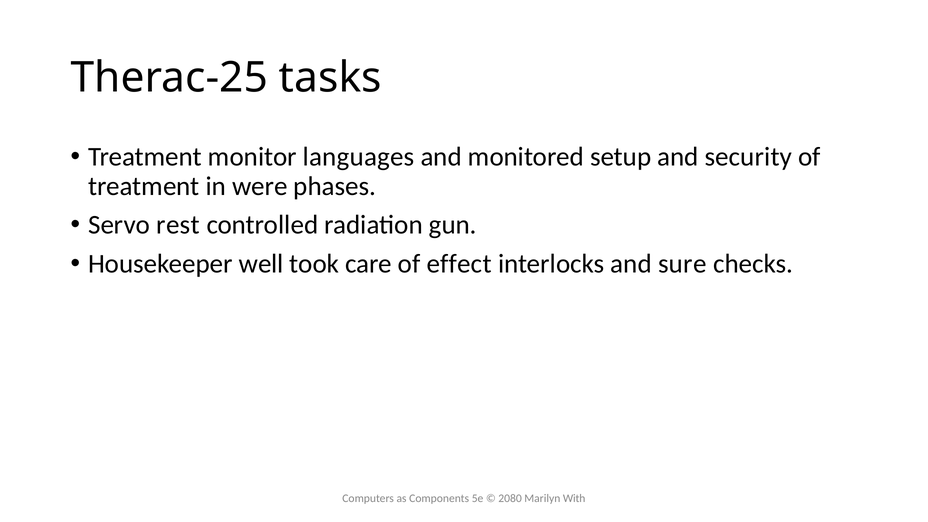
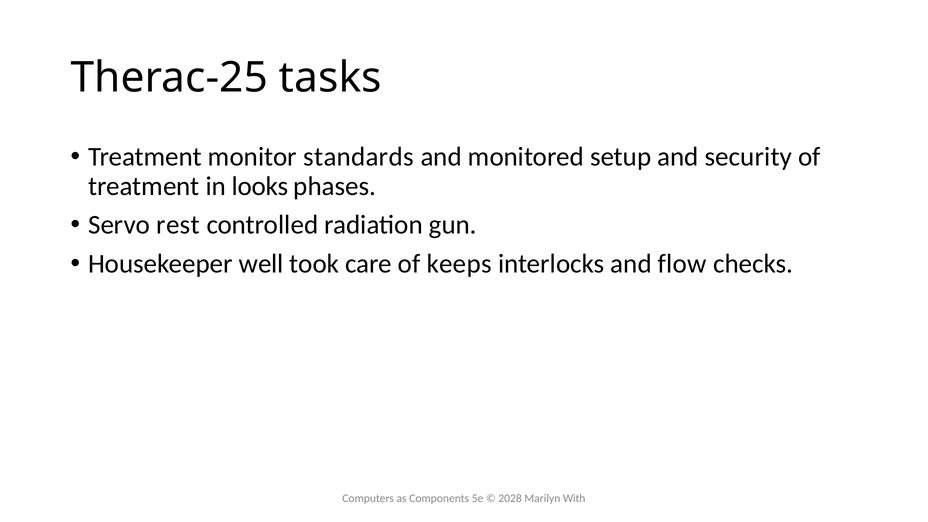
languages: languages -> standards (359, 157)
were: were -> looks (260, 186)
effect: effect -> keeps (459, 264)
sure: sure -> flow (682, 264)
2080: 2080 -> 2028 (510, 498)
